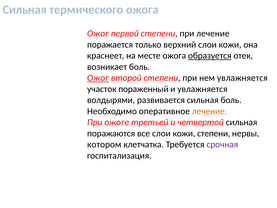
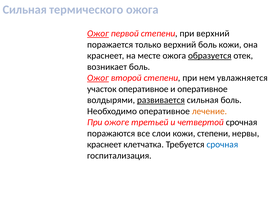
Ожог underline: none -> present (98, 34)
при лечение: лечение -> верхний (213, 34)
верхний слои: слои -> боль (207, 45)
участок пораженный: пораженный -> оперативное (143, 89)
и увлажняется: увлажняется -> оперативное (202, 89)
развивается underline: none -> present (161, 100)
четвертой сильная: сильная -> срочная (242, 122)
котором: котором -> краснеет (104, 144)
срочная colour: purple -> blue (222, 144)
